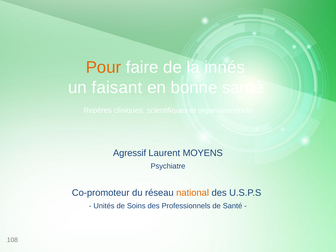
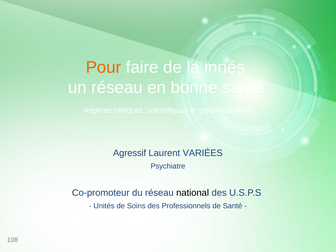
un faisant: faisant -> réseau (117, 87)
MOYENS: MOYENS -> VARIÉES (203, 153)
national colour: orange -> black (193, 193)
